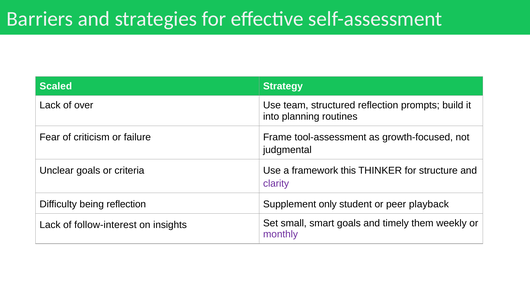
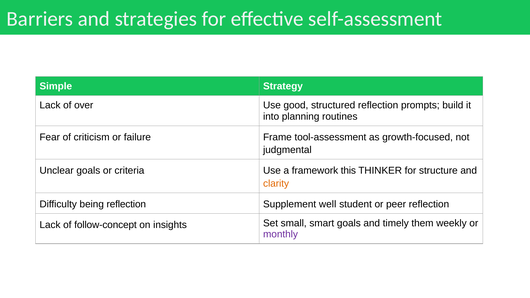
Scaled: Scaled -> Simple (56, 86)
team: team -> good (296, 105)
clarity colour: purple -> orange (276, 183)
only: only -> well (328, 204)
peer playback: playback -> reflection (429, 204)
follow-interest: follow-interest -> follow-concept (106, 225)
